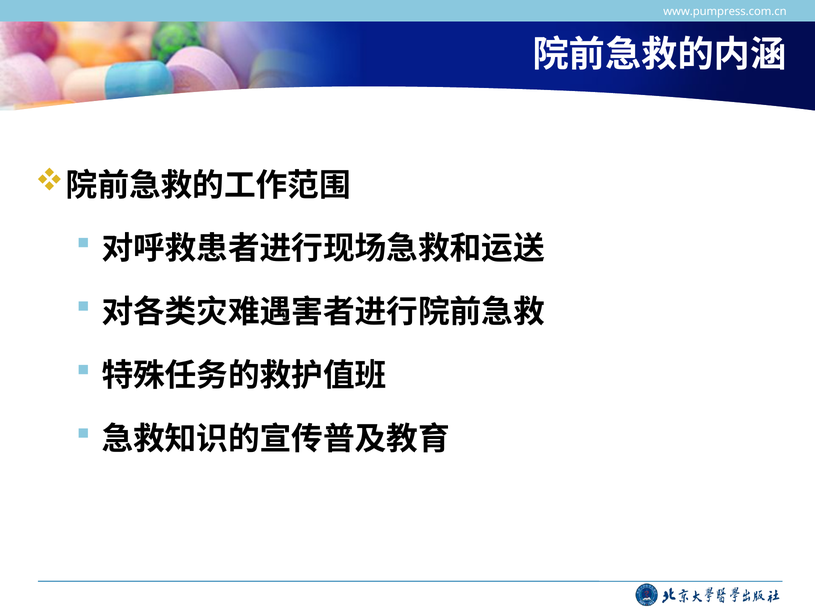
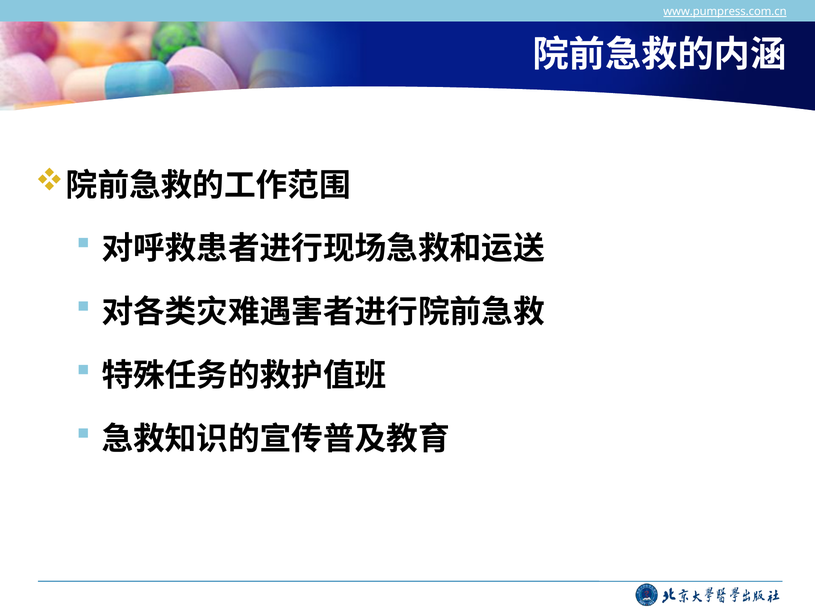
www.pumpress.com.cn underline: none -> present (725, 12)
